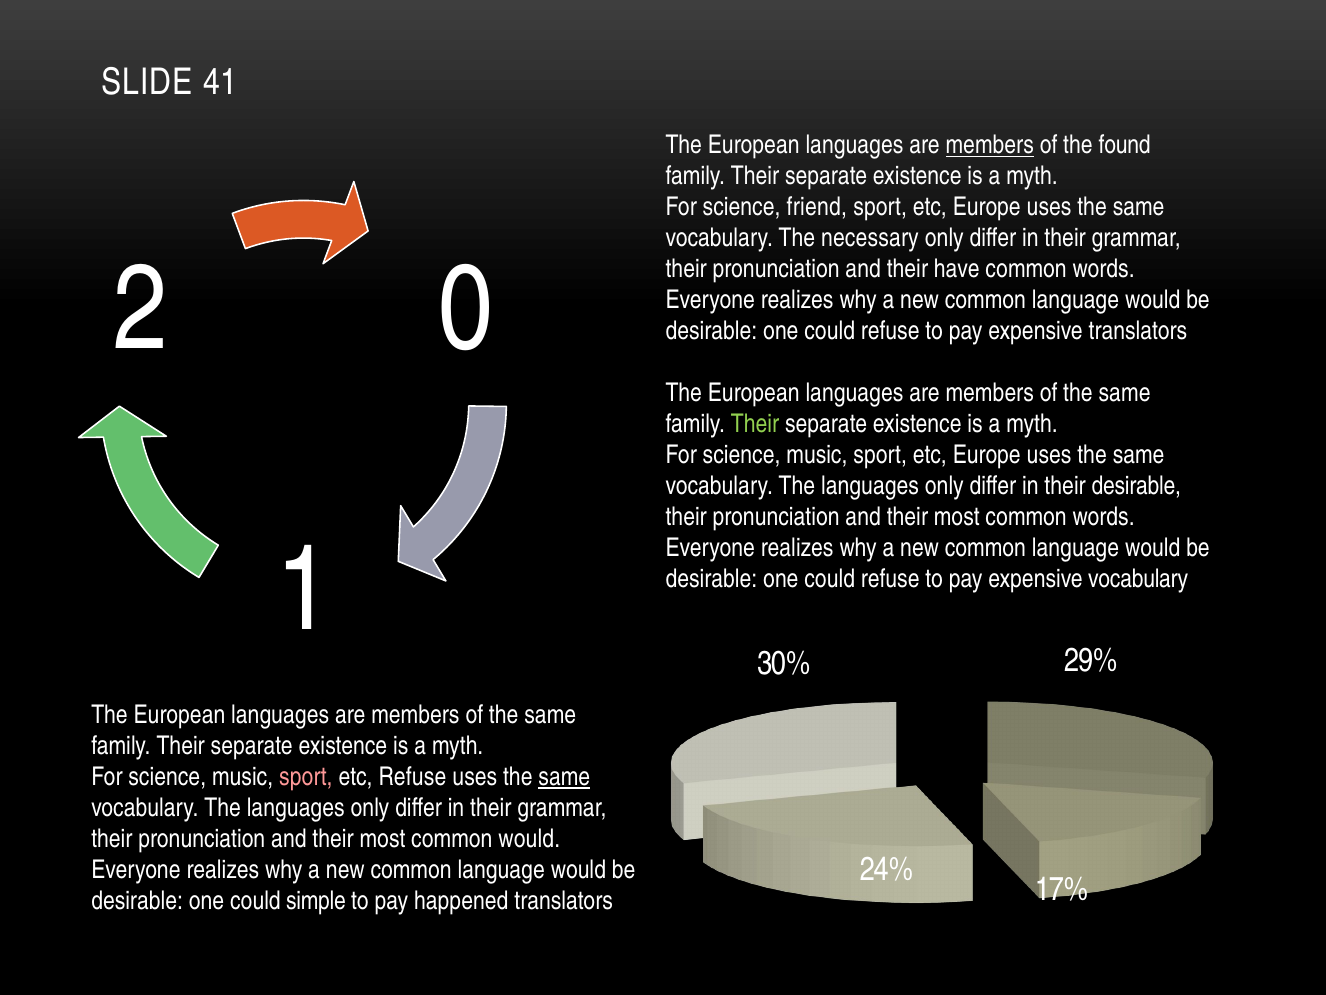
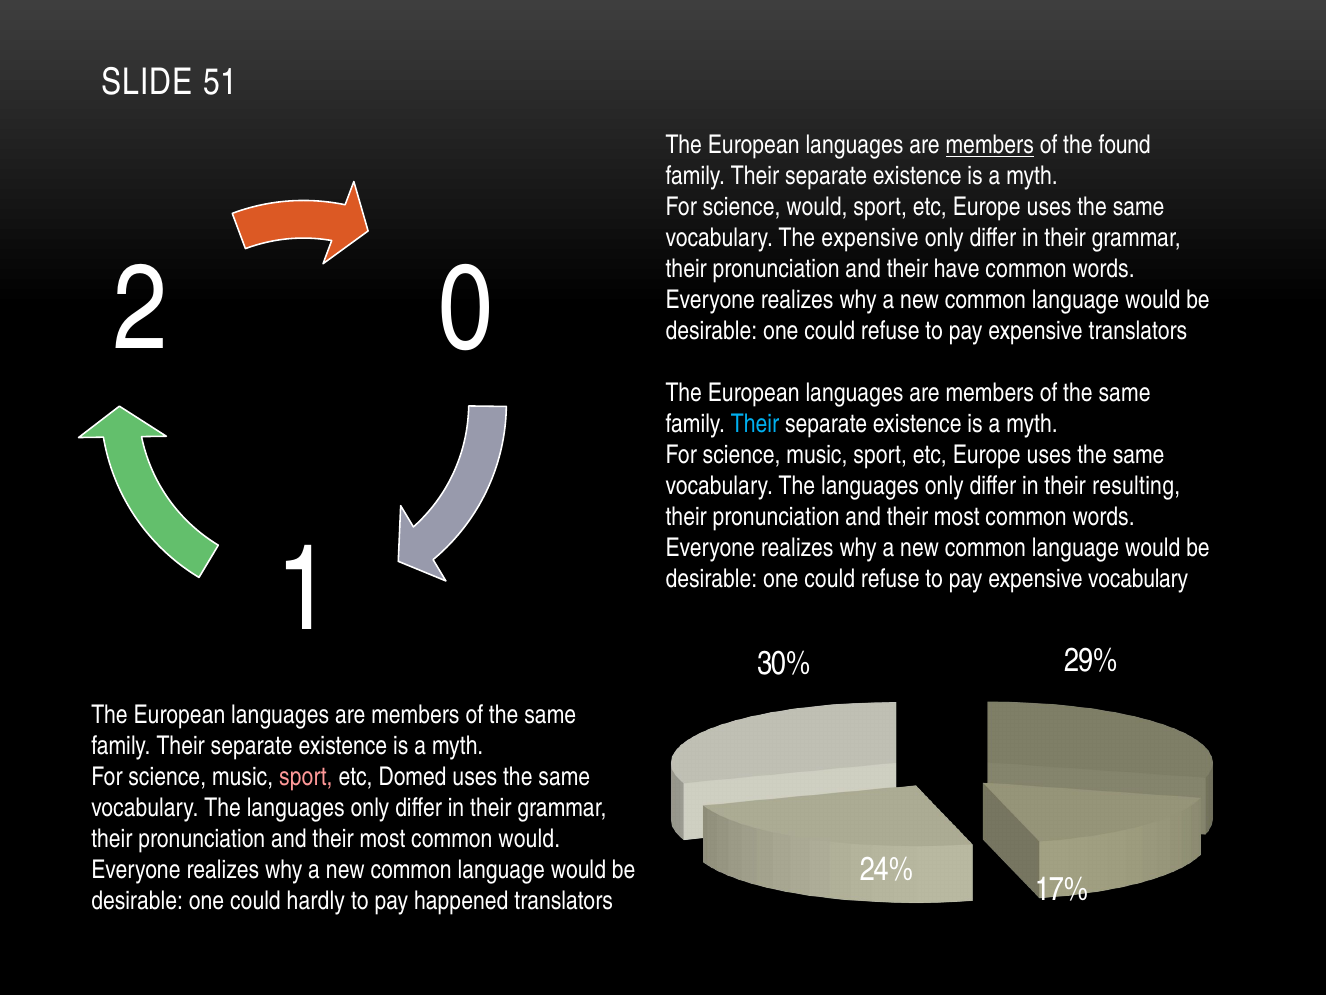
41: 41 -> 51 (220, 83)
science friend: friend -> would (817, 207)
The necessary: necessary -> expensive (870, 238)
Their colour: light green -> light blue (755, 424)
their desirable: desirable -> resulting (1136, 486)
etc Refuse: Refuse -> Domed (413, 777)
same underline: present -> none (564, 777)
simple: simple -> hardly (316, 901)
